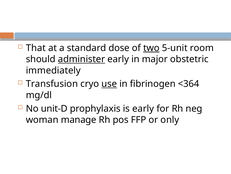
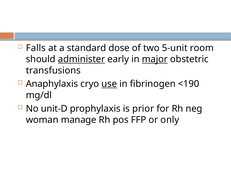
That: That -> Falls (36, 48)
two underline: present -> none (151, 48)
major underline: none -> present (155, 59)
immediately: immediately -> transfusions (53, 70)
Transfusion: Transfusion -> Anaphylaxis (52, 84)
<364: <364 -> <190 (189, 84)
is early: early -> prior (143, 108)
